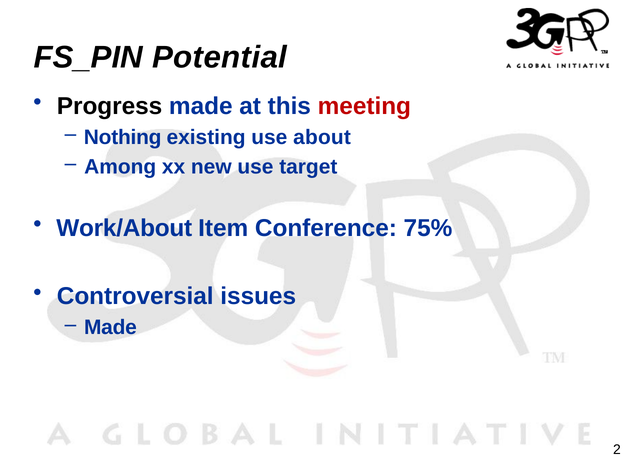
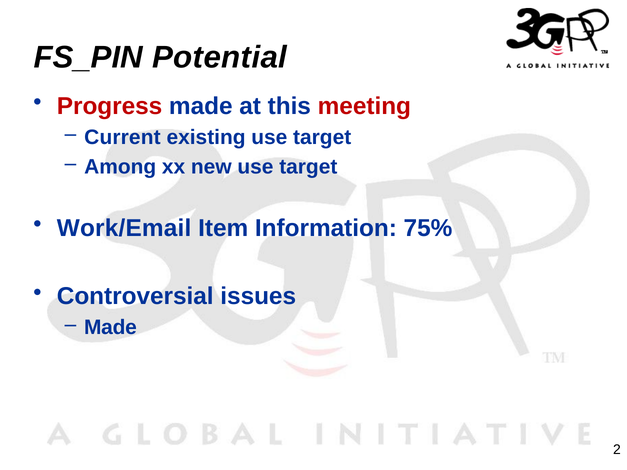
Progress colour: black -> red (110, 106)
Nothing: Nothing -> Current (122, 137)
existing use about: about -> target (322, 137)
Work/About: Work/About -> Work/Email (124, 228)
Conference: Conference -> Information (326, 228)
